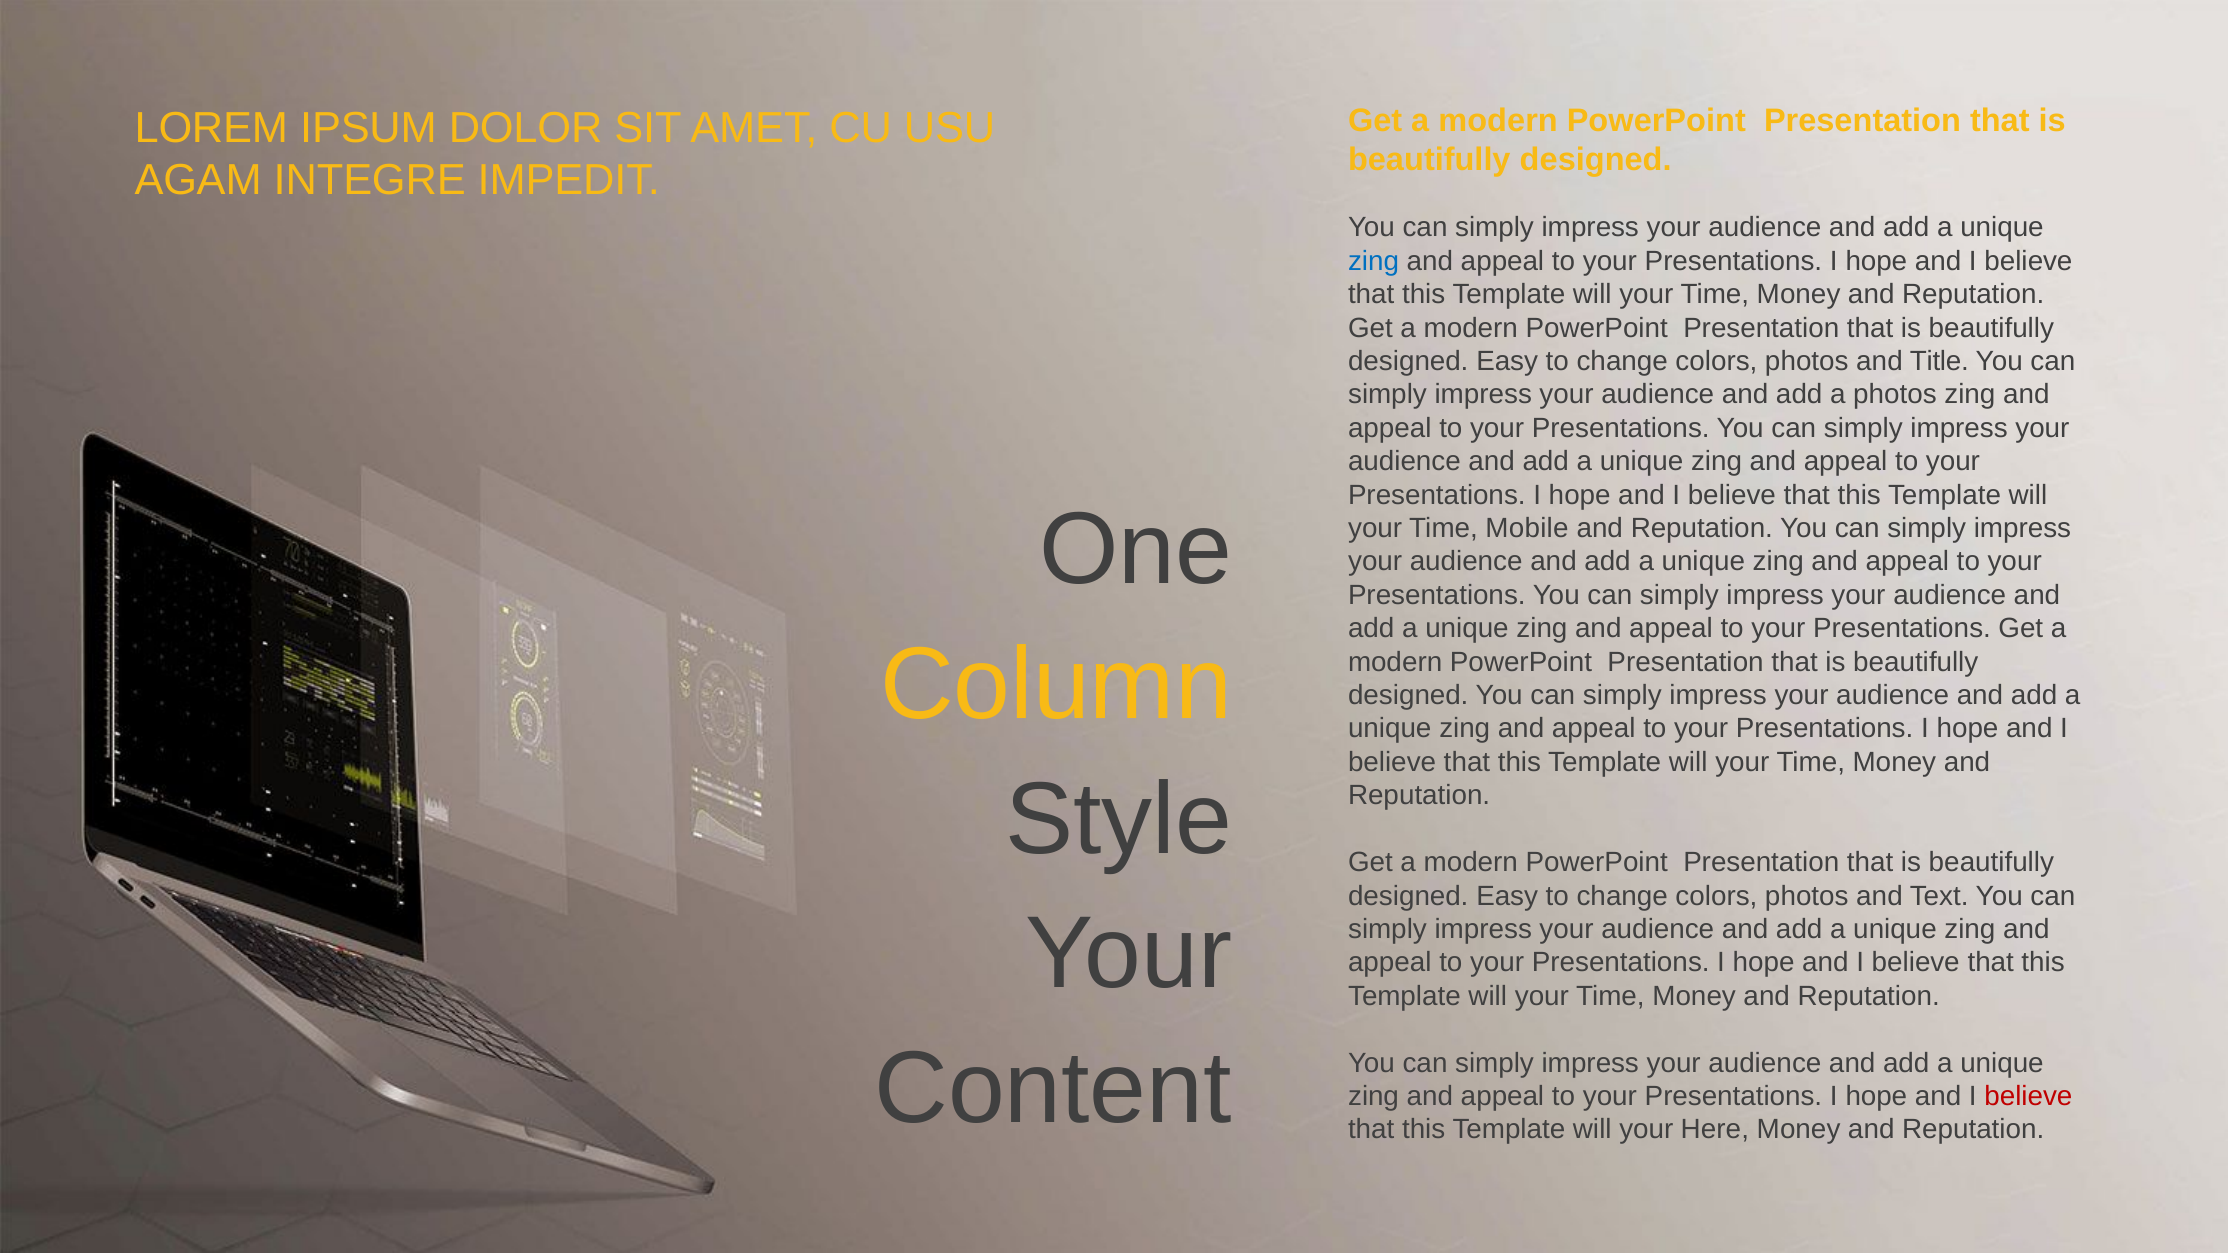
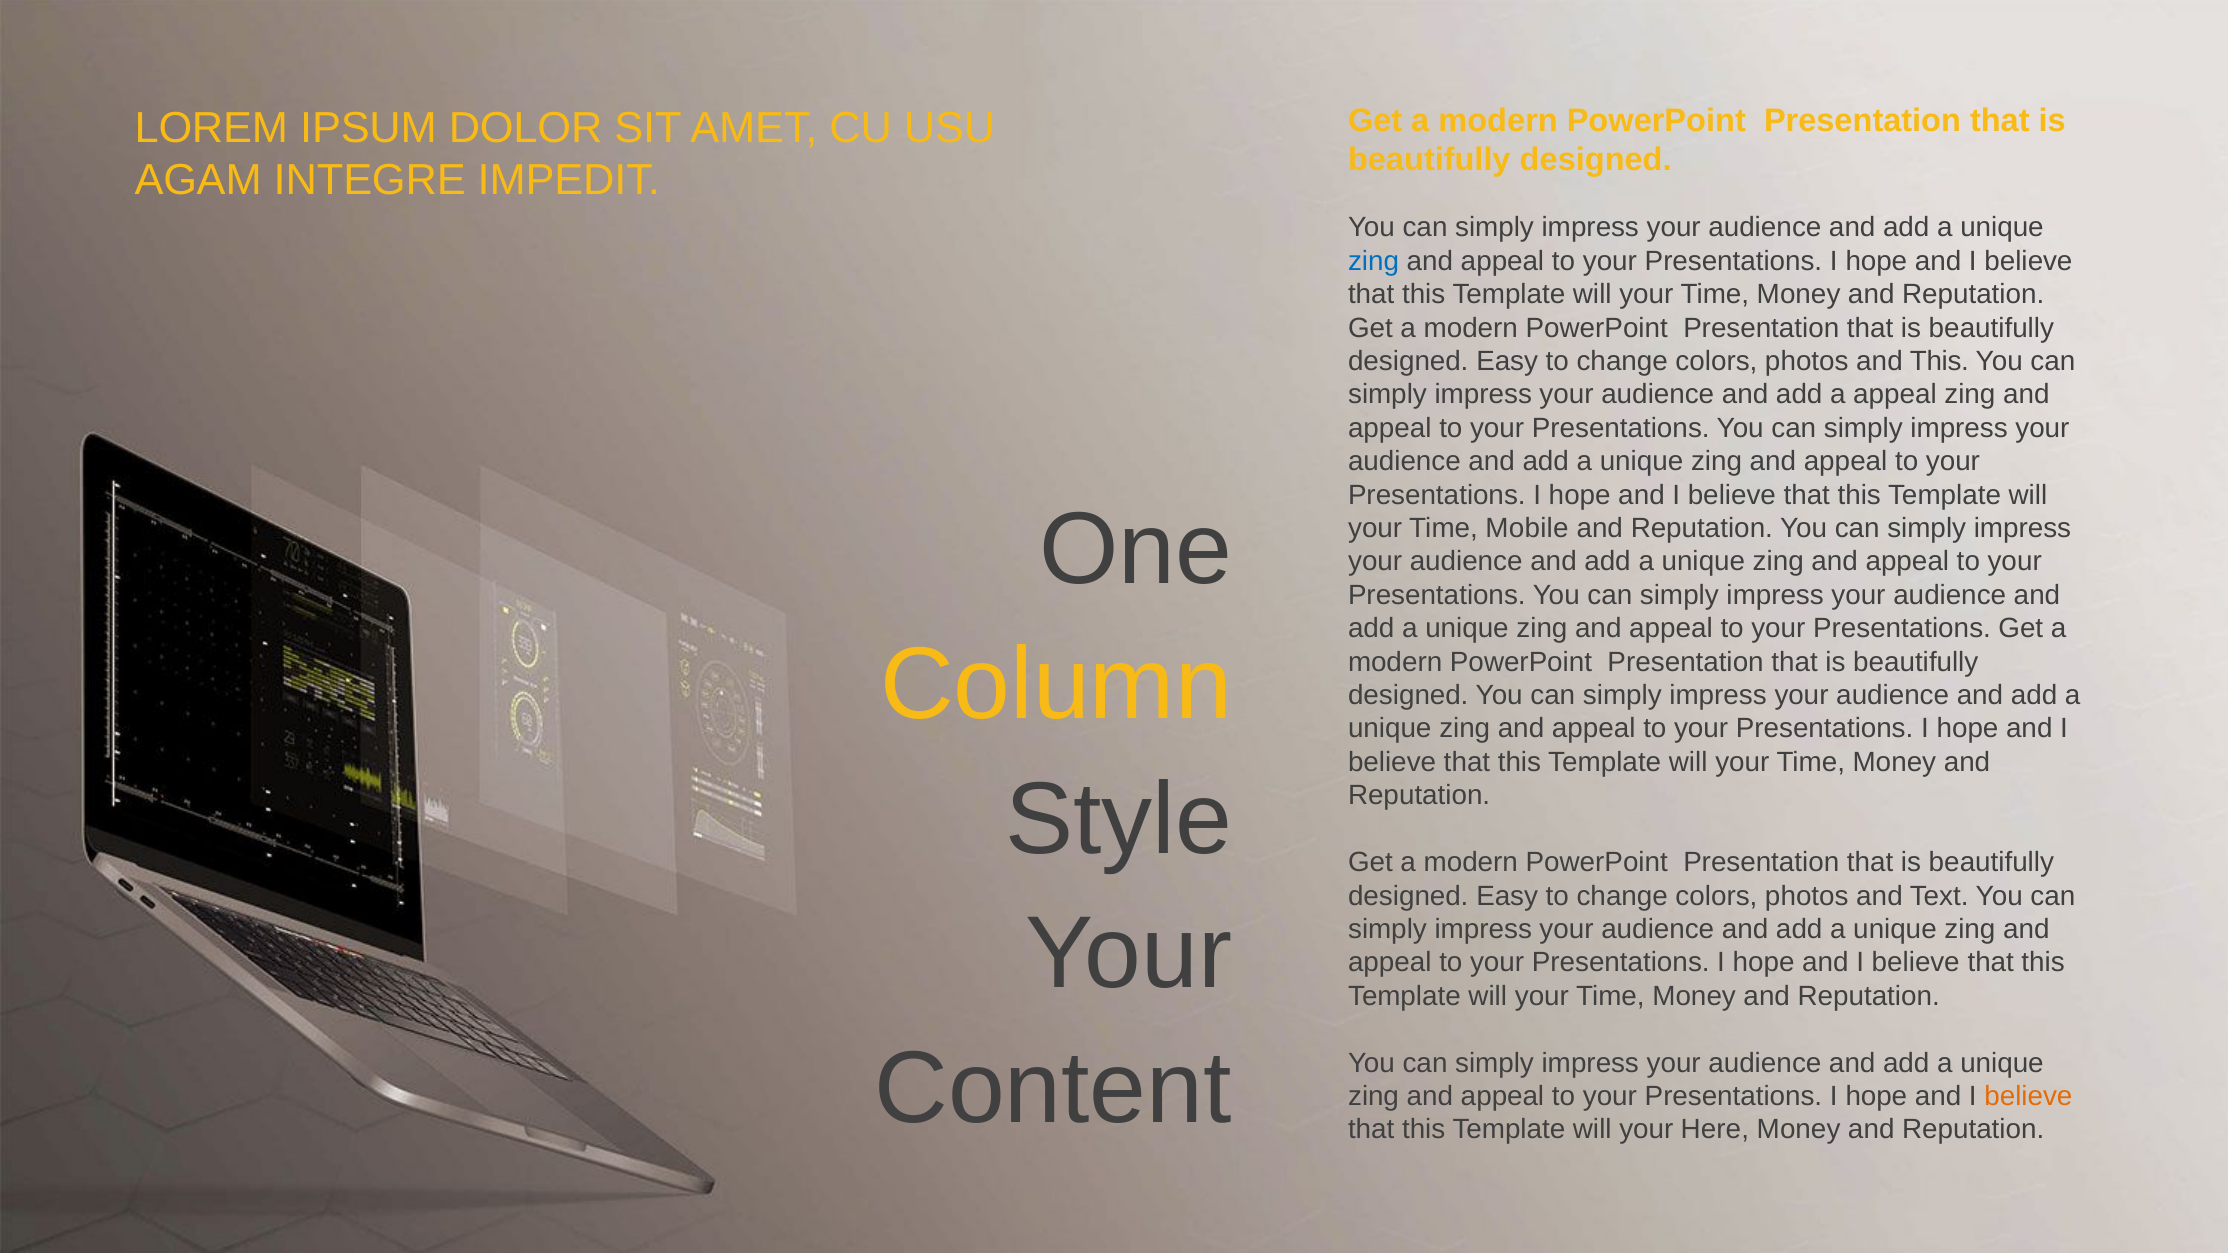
and Title: Title -> This (1939, 361)
a photos: photos -> appeal (1895, 395)
believe colour: red -> orange (2028, 1097)
